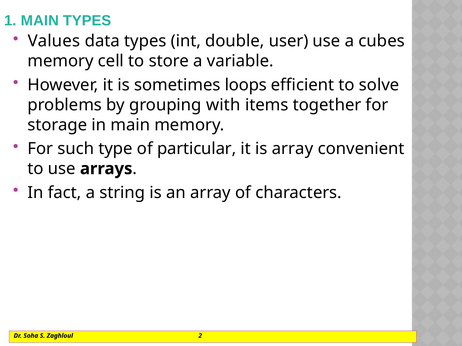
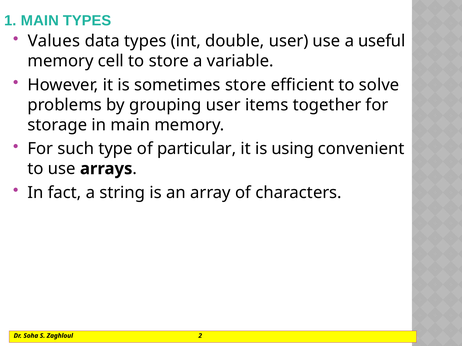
cubes: cubes -> useful (382, 41)
sometimes loops: loops -> store (246, 85)
grouping with: with -> user (223, 105)
is array: array -> using (293, 149)
